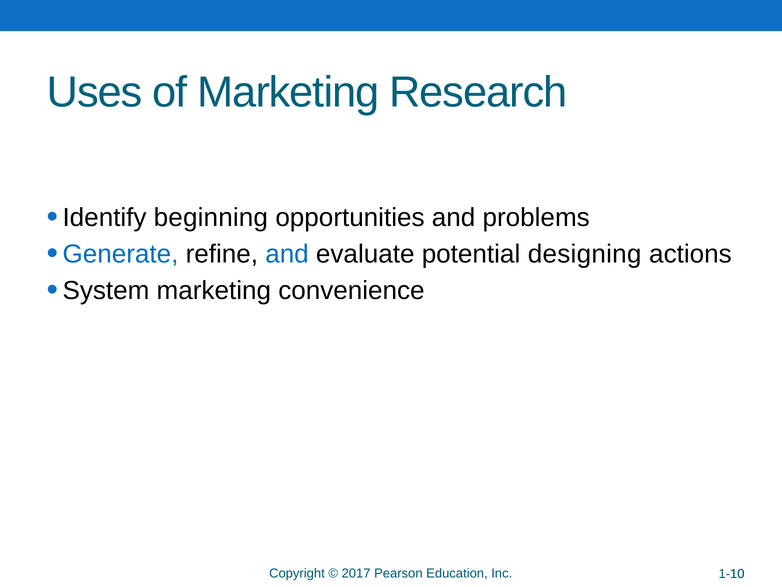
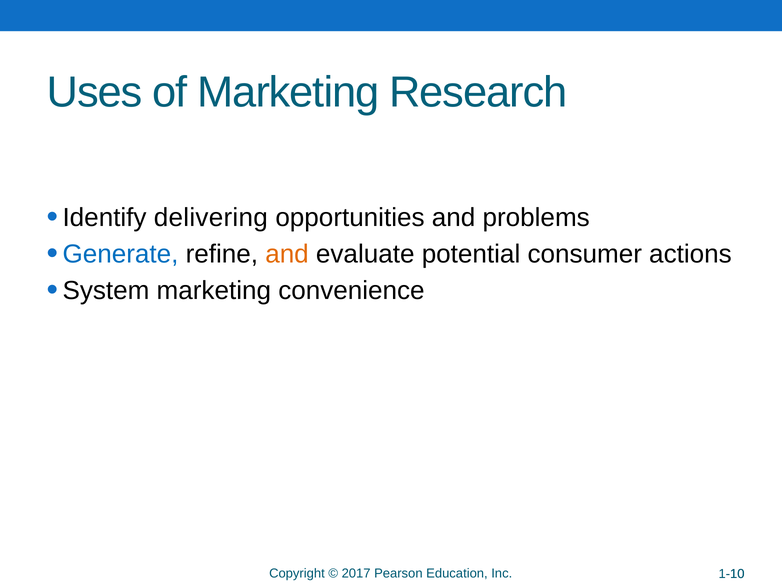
beginning: beginning -> delivering (211, 217)
and colour: blue -> orange (287, 254)
designing: designing -> consumer (585, 254)
